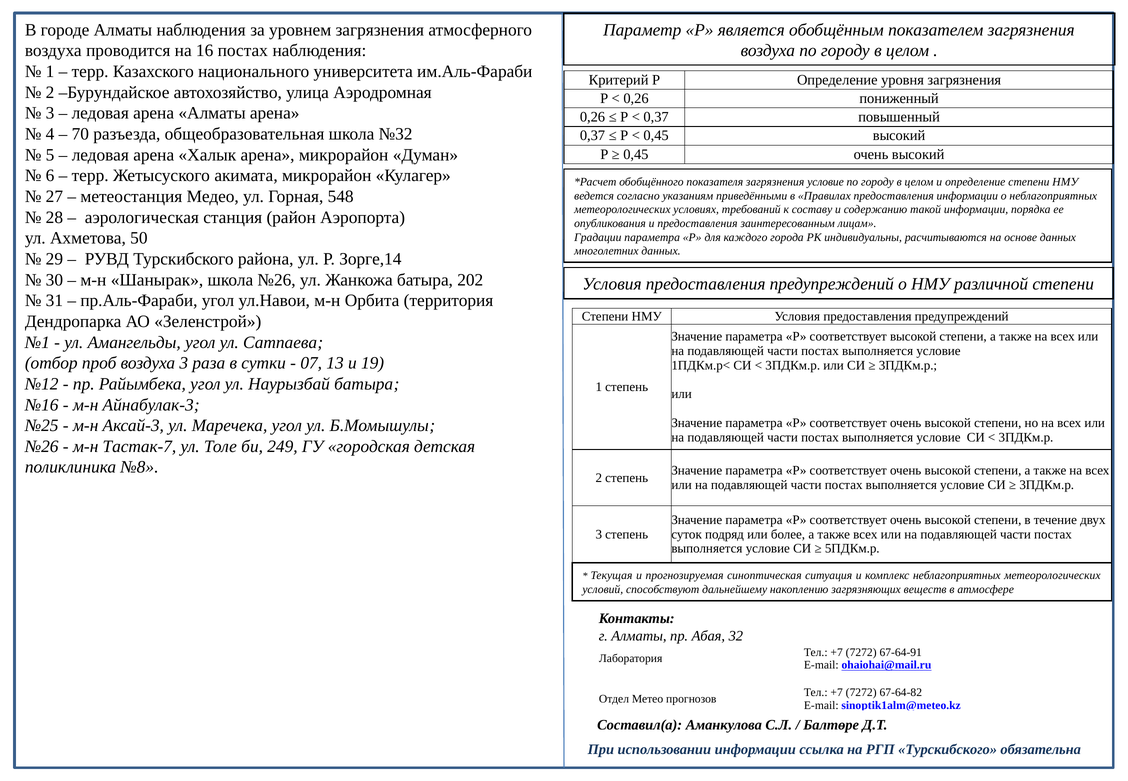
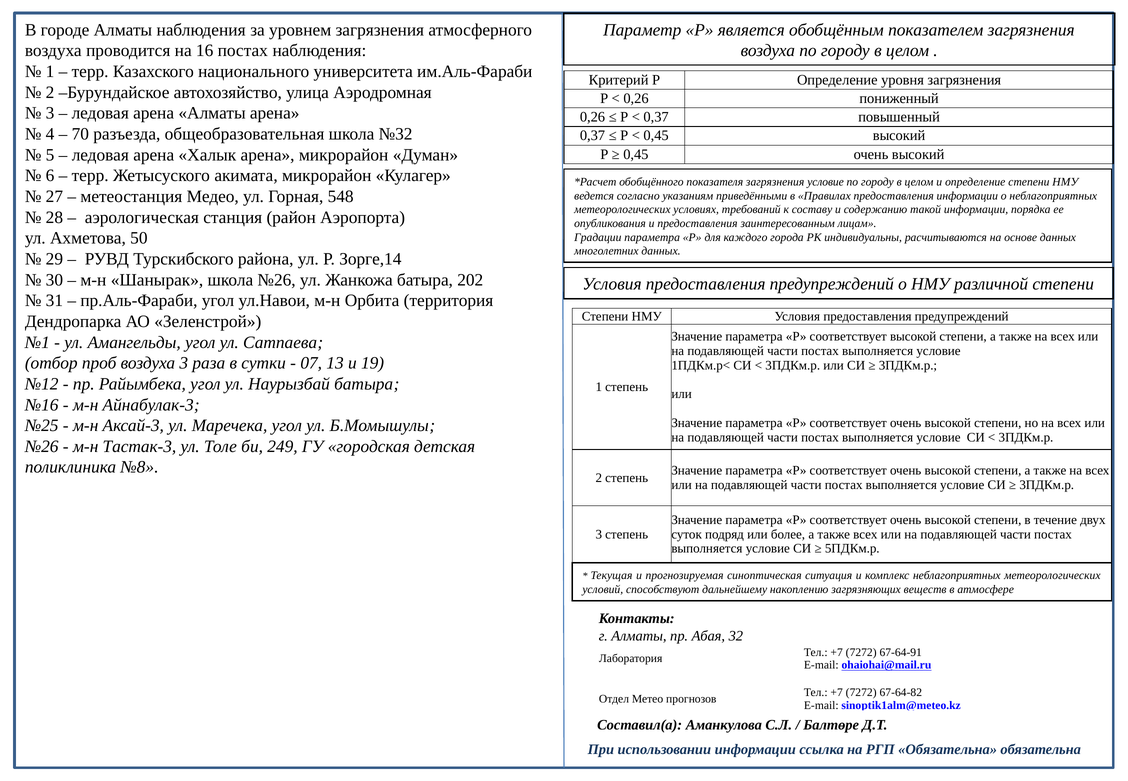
Тастак-7: Тастак-7 -> Тастак-3 (139, 446)
РГП Турскибского: Турскибского -> Обязательна (948, 750)
